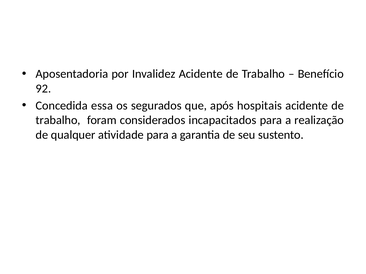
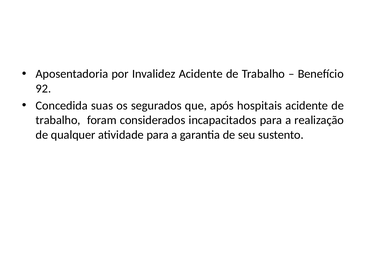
essa: essa -> suas (102, 106)
